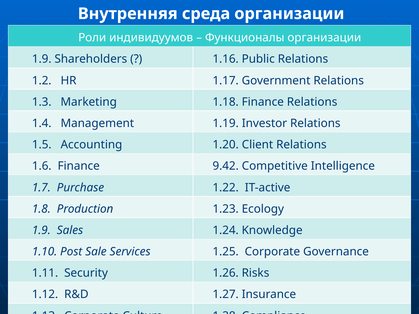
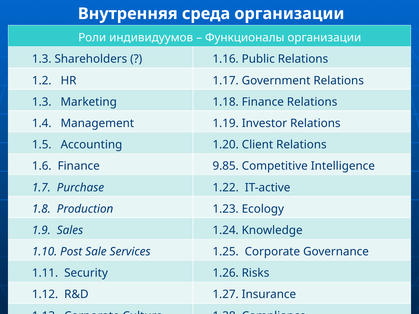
1.9: 1.9 -> 1.3 (42, 59)
9.42: 9.42 -> 9.85 (226, 166)
